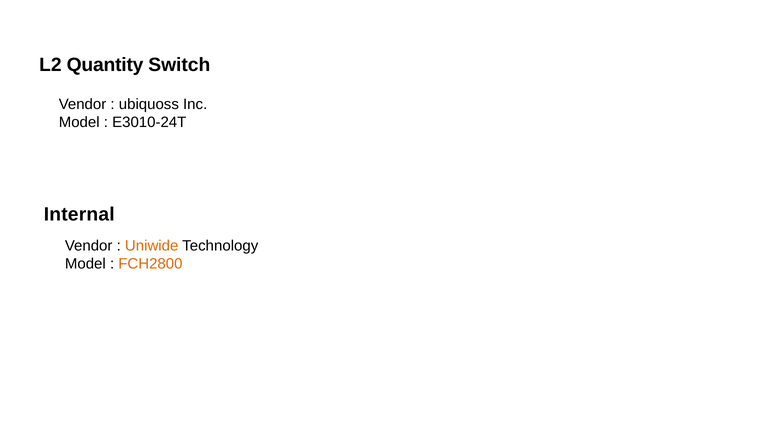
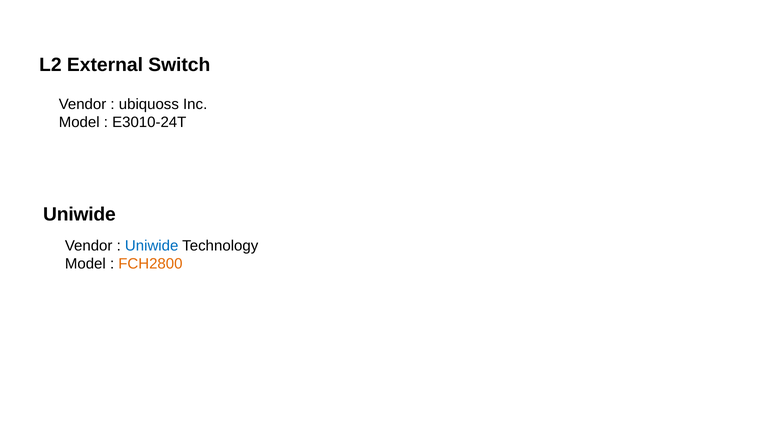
Quantity: Quantity -> External (105, 65)
Internal: Internal -> Uniwide (79, 215)
Uniwide colour: orange -> blue (152, 246)
